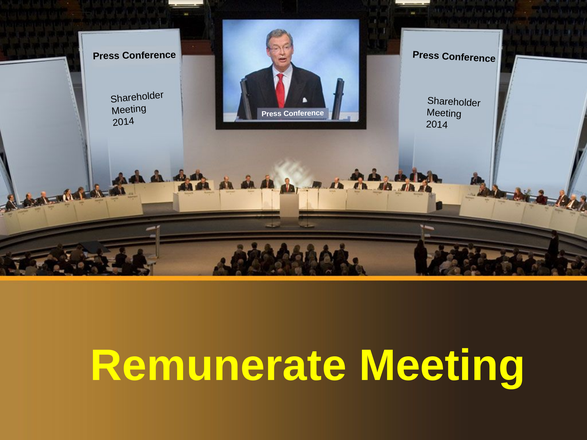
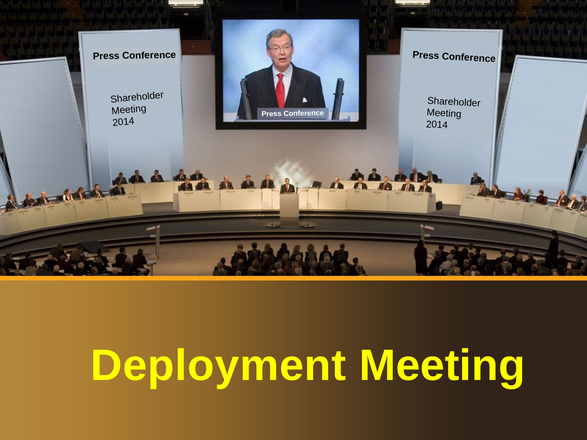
Remunerate: Remunerate -> Deployment (218, 366)
